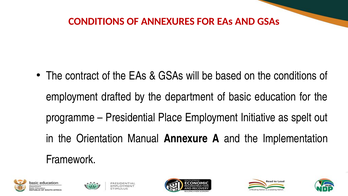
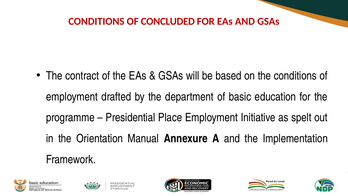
ANNEXURES: ANNEXURES -> CONCLUDED (168, 21)
